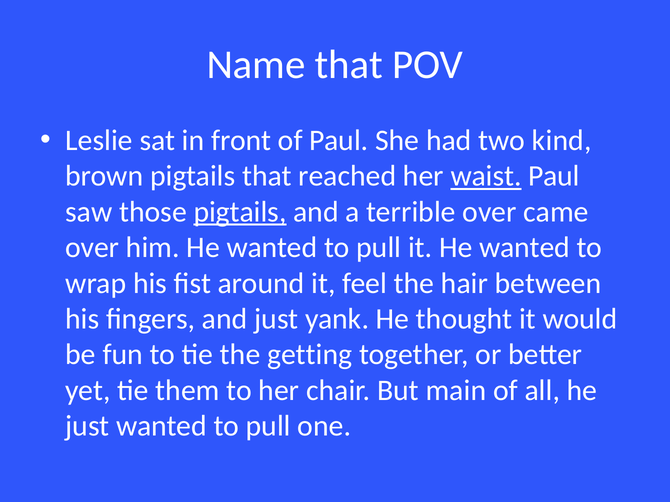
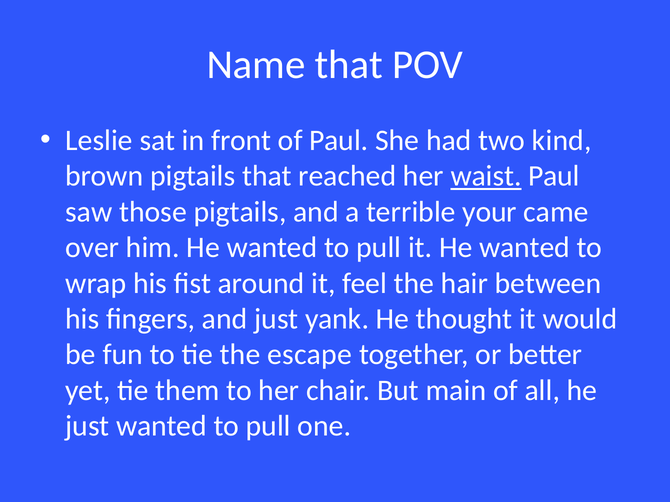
pigtails underline: present -> none (240, 212)
terrible over: over -> your (490, 212)
getting: getting -> escape (310, 355)
